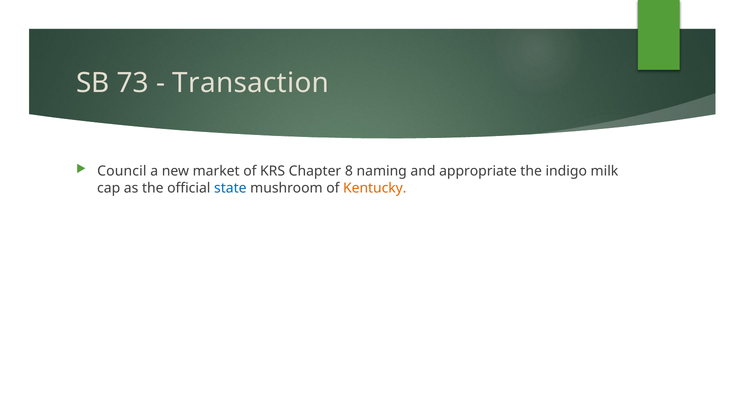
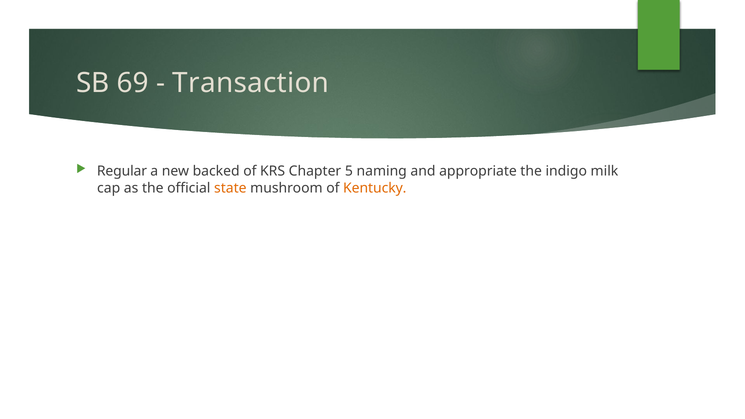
73: 73 -> 69 (133, 83)
Council: Council -> Regular (122, 171)
market: market -> backed (216, 171)
8: 8 -> 5 (349, 171)
state colour: blue -> orange (230, 188)
